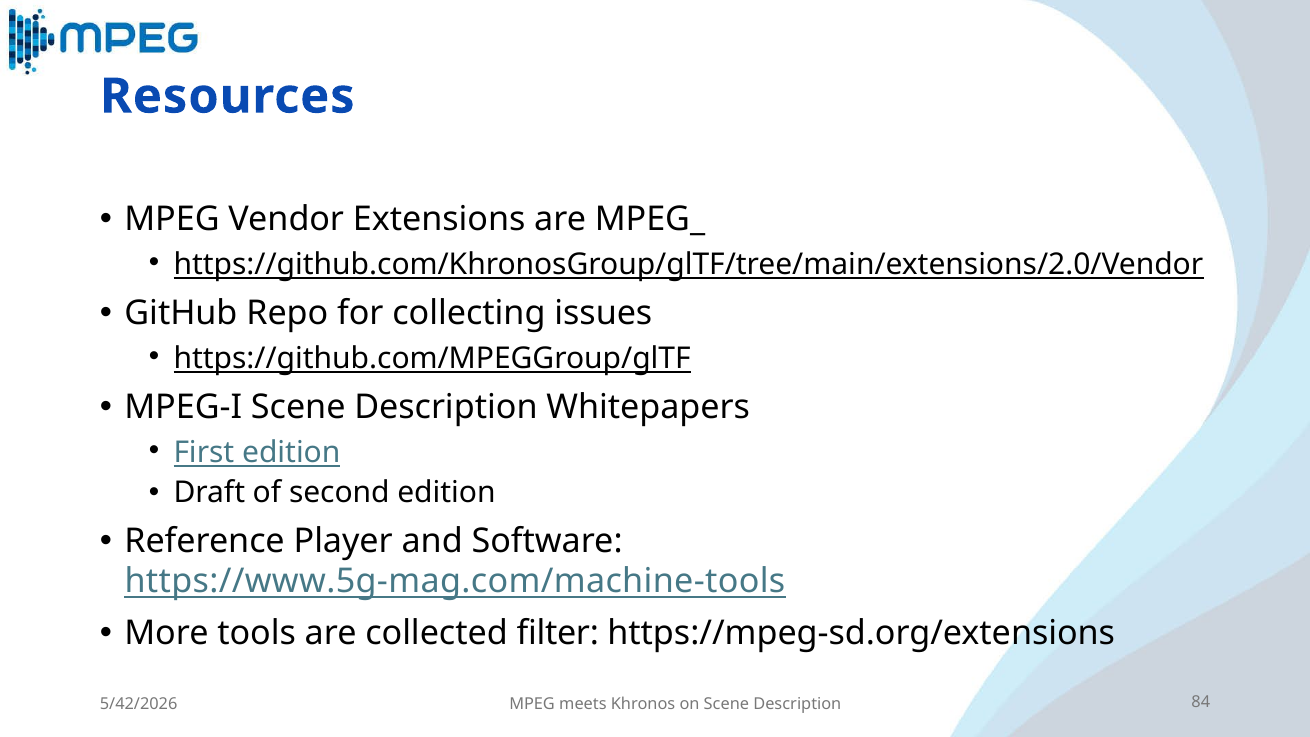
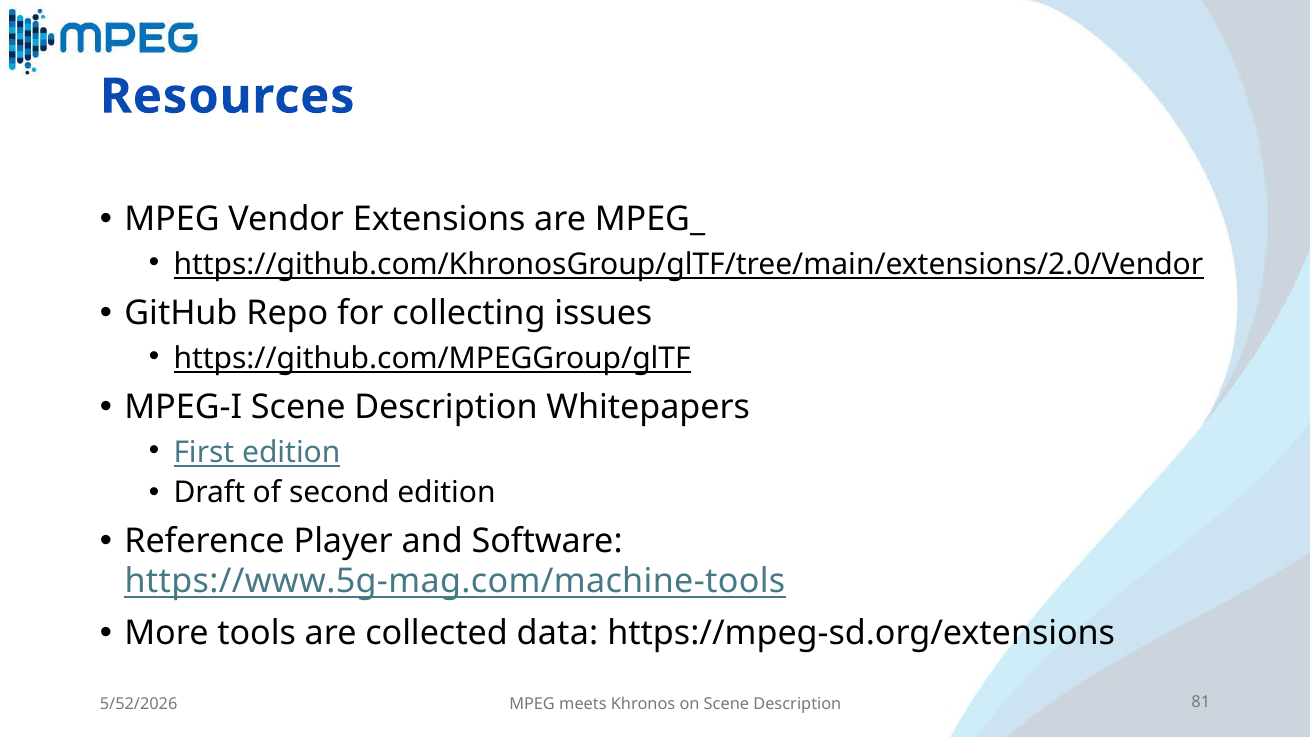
filter: filter -> data (557, 633)
5/42/2026: 5/42/2026 -> 5/52/2026 (139, 704)
84: 84 -> 81 (1201, 702)
